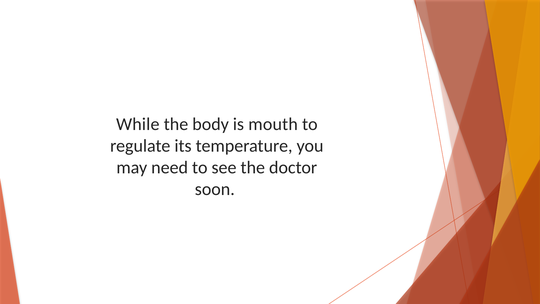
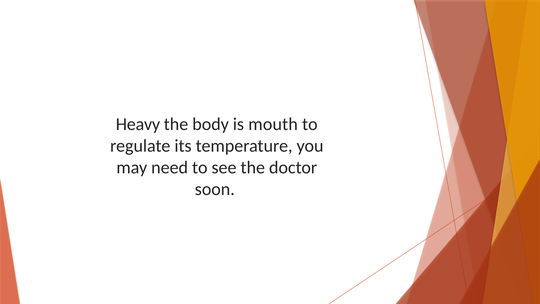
While: While -> Heavy (138, 124)
